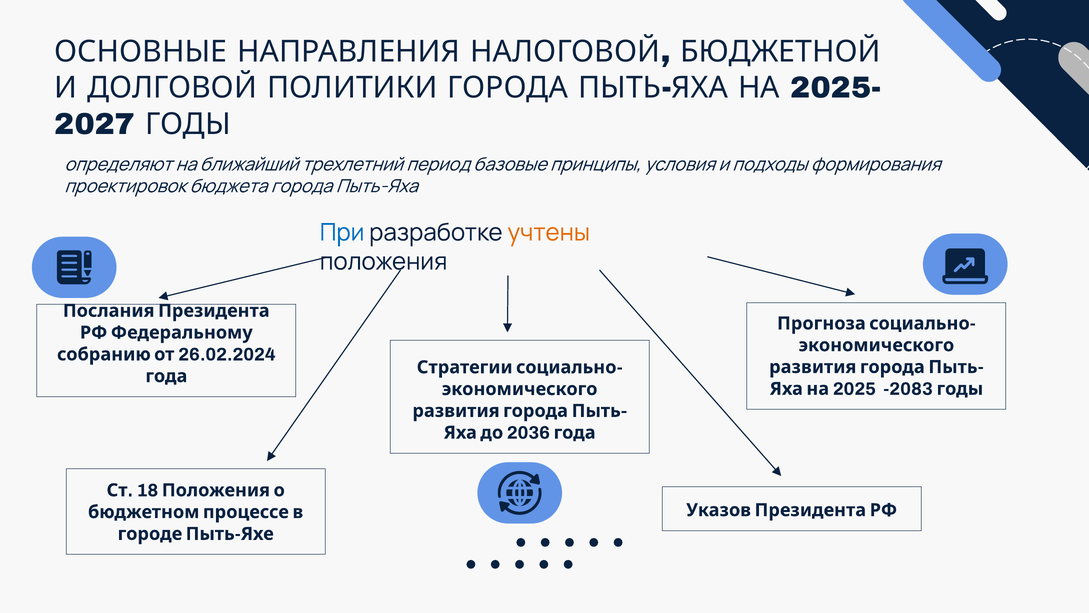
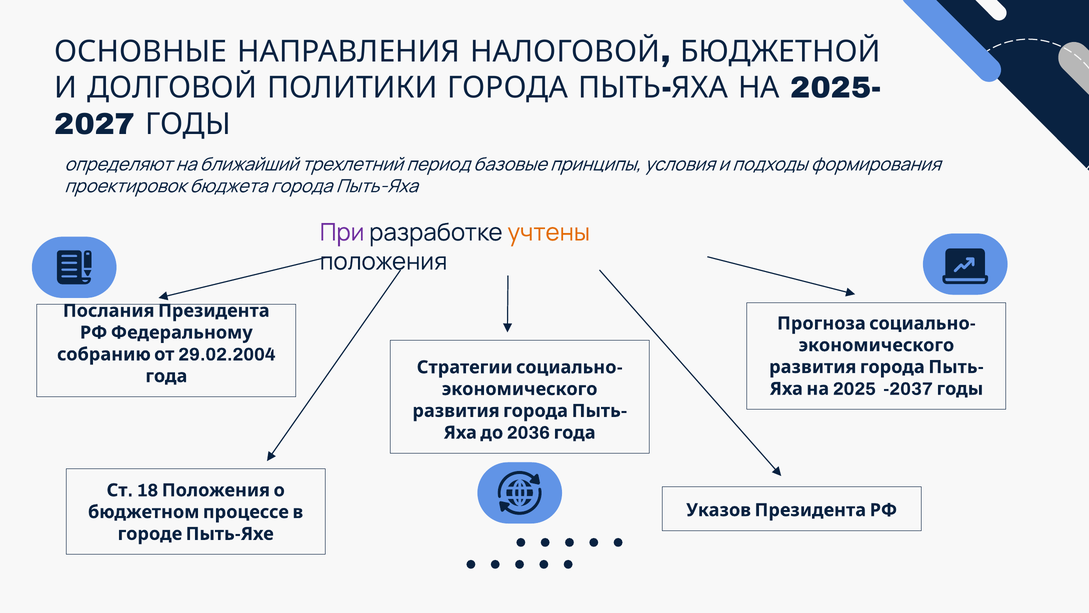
При colour: blue -> purple (342, 232)
26.02.2024: 26.02.2024 -> 29.02.2004 (227, 354)
-2083: -2083 -> -2037 (908, 389)
